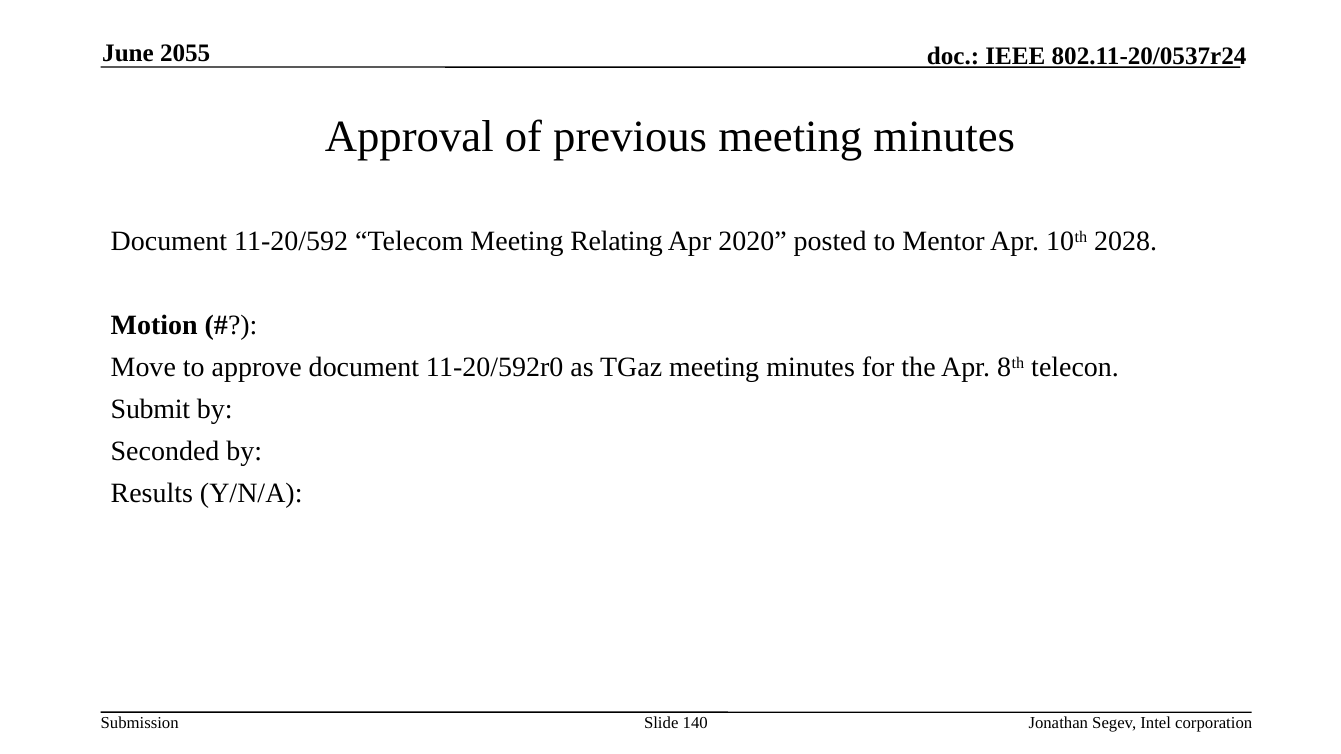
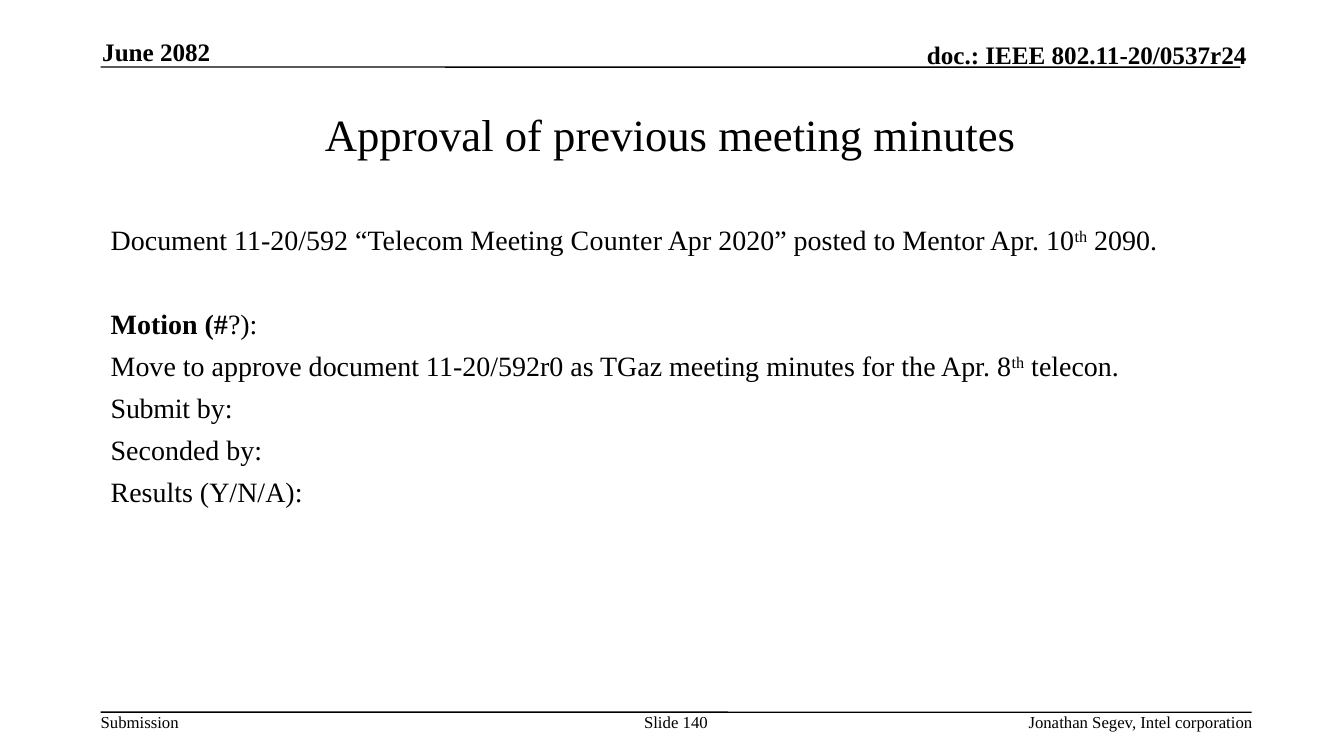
2055: 2055 -> 2082 (185, 53)
Relating: Relating -> Counter (616, 242)
2028: 2028 -> 2090 (1126, 242)
